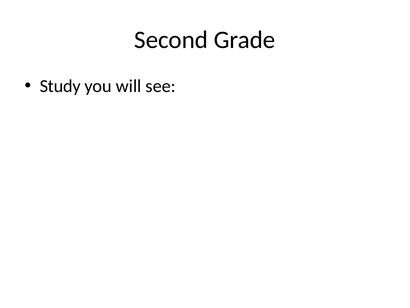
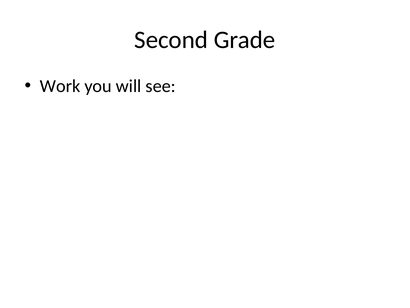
Study: Study -> Work (60, 86)
